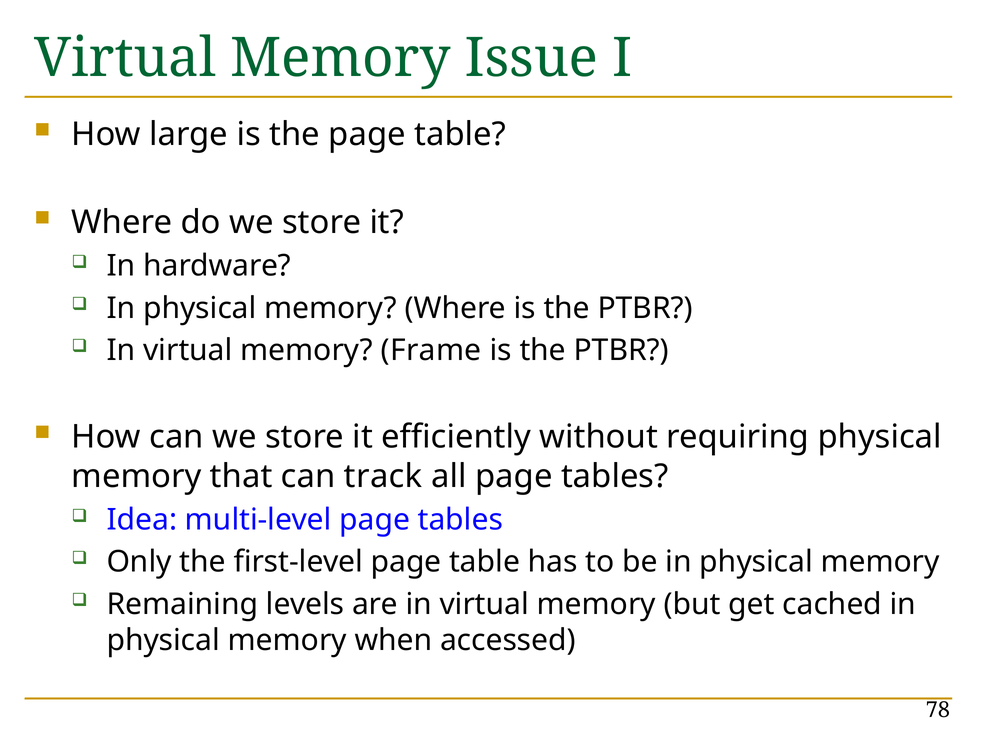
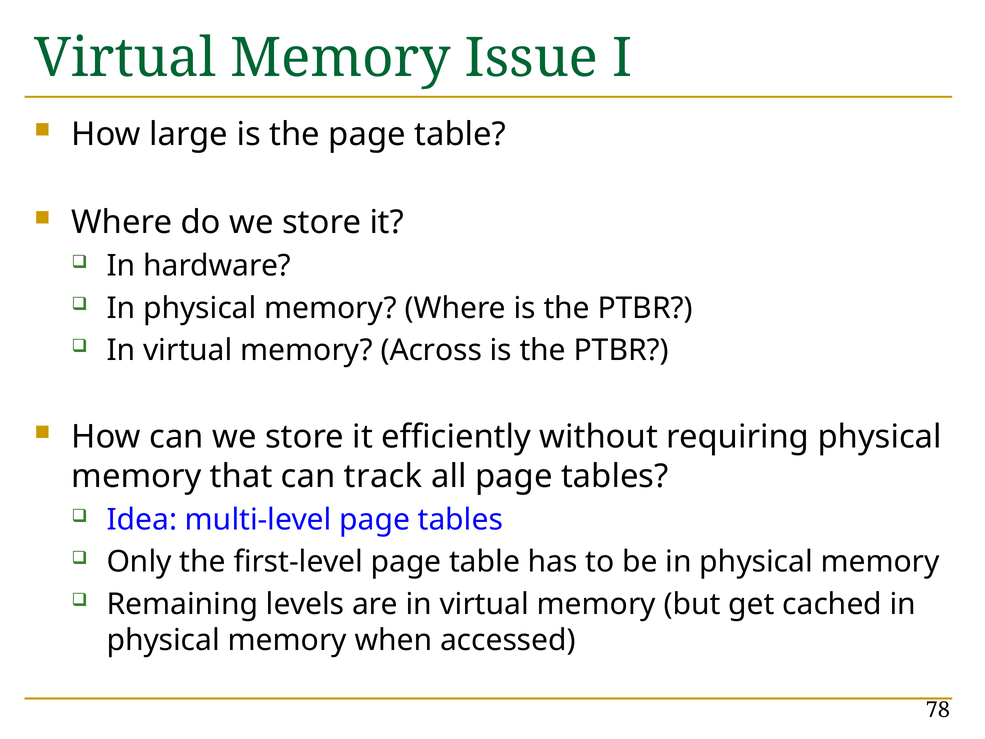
Frame: Frame -> Across (431, 350)
